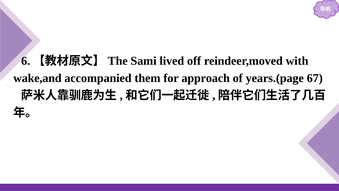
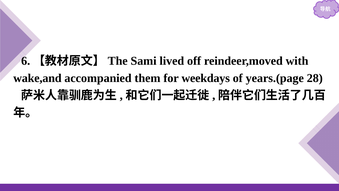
approach: approach -> weekdays (206, 78)
67: 67 -> 28 (315, 78)
